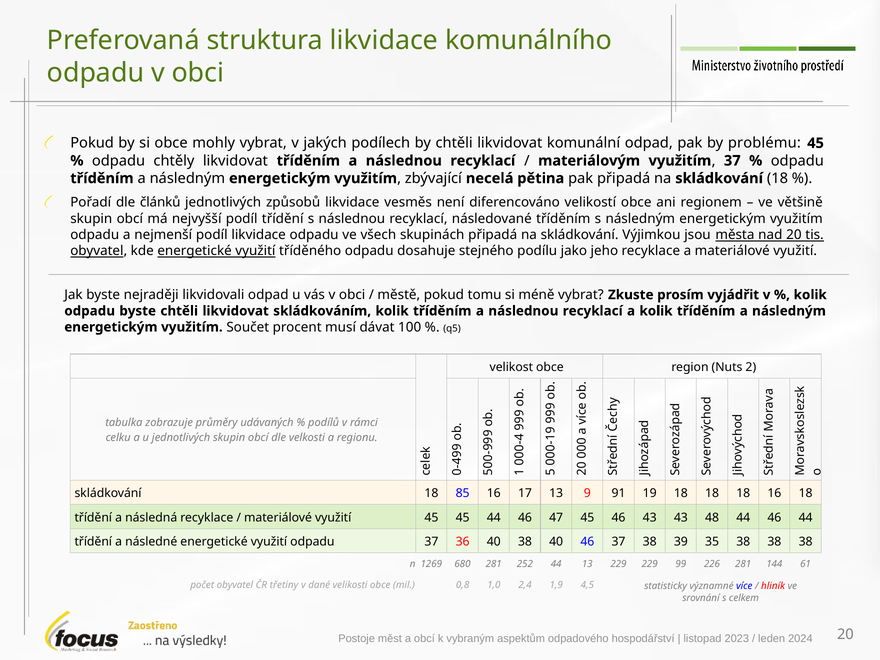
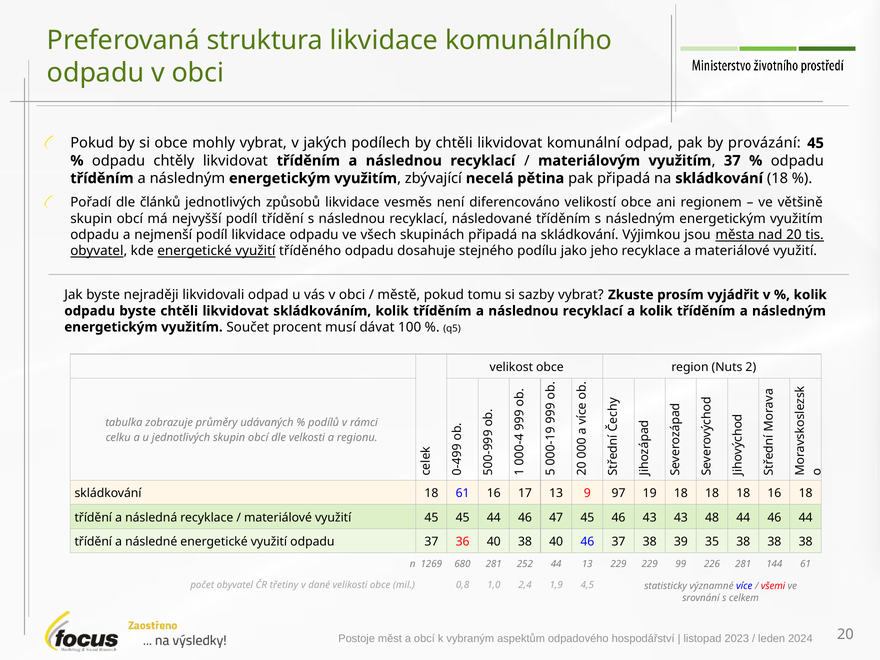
problému: problému -> provázání (764, 143)
méně: méně -> sazby (536, 295)
18 85: 85 -> 61 (463, 493)
91: 91 -> 97 (619, 493)
hliník: hliník -> všemi (773, 586)
